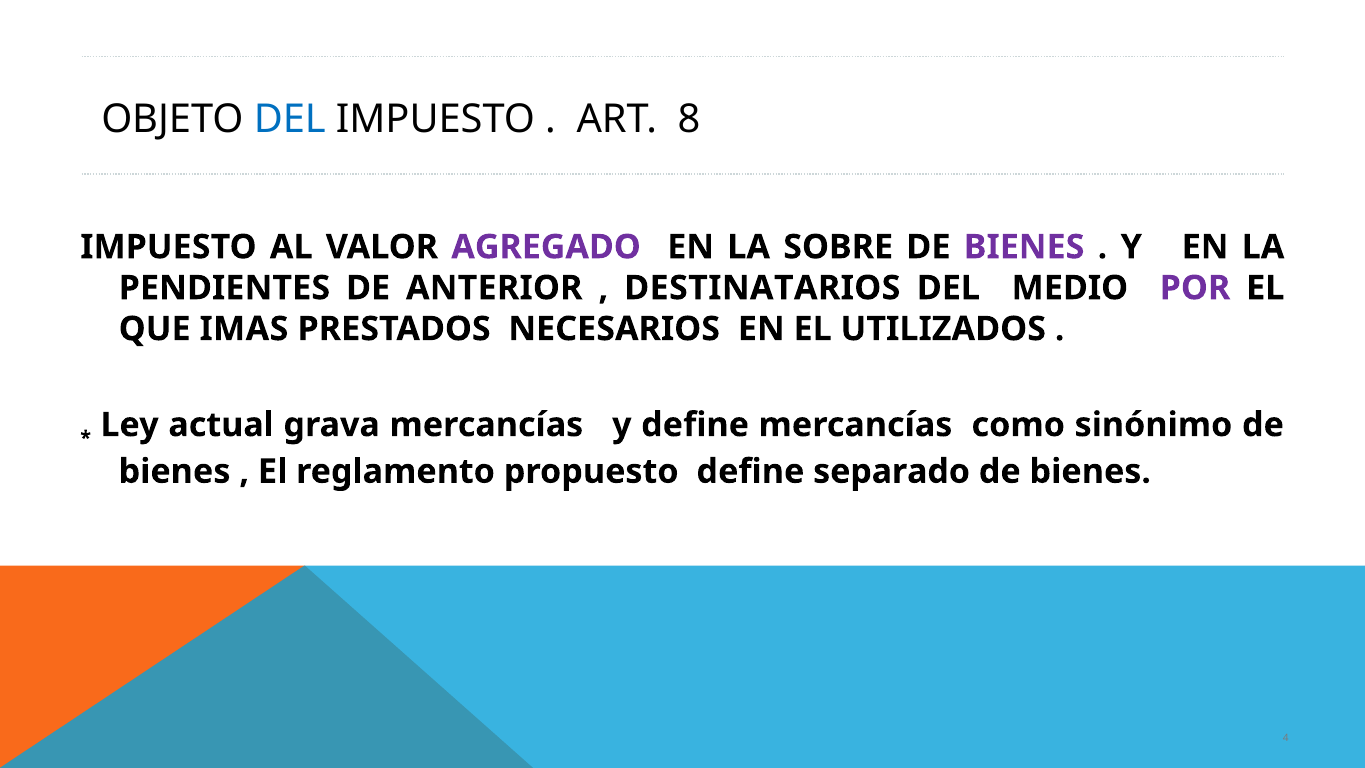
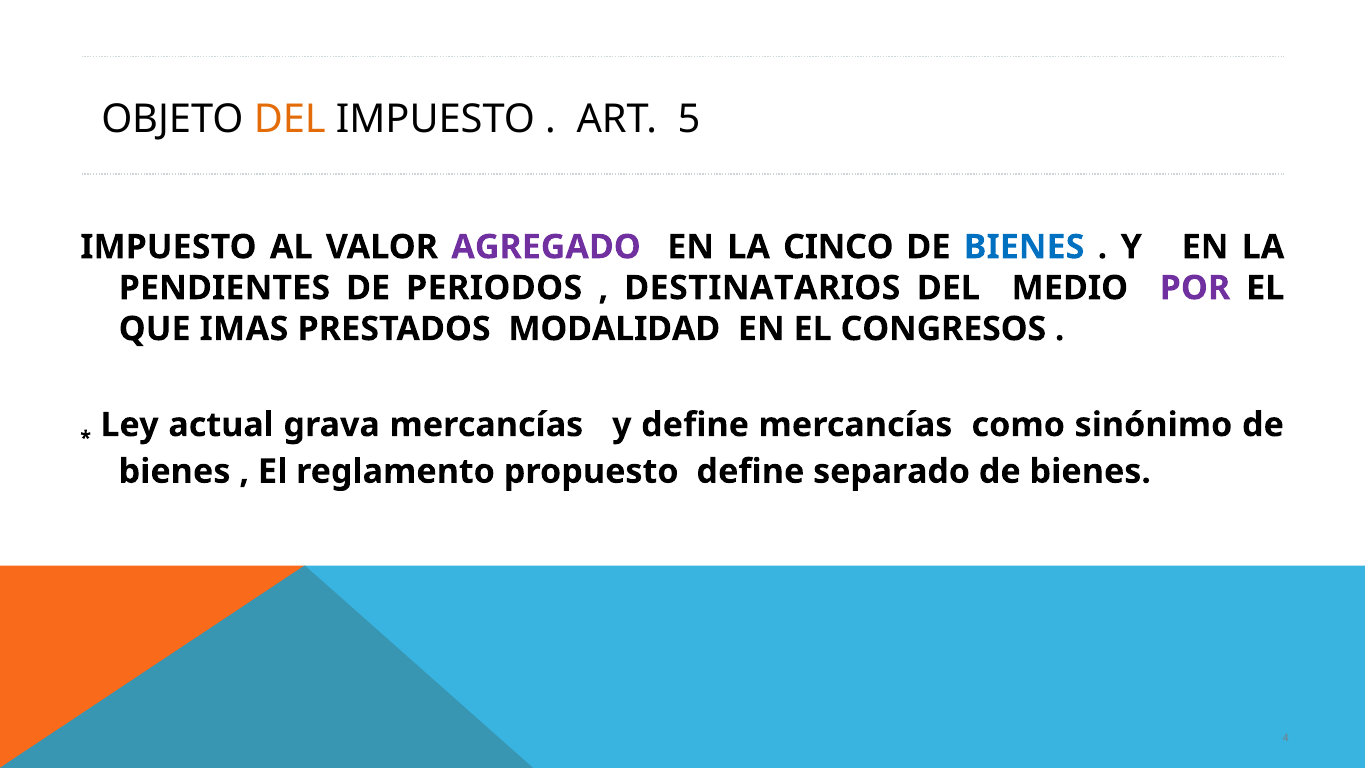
DEL colour: blue -> orange (290, 119)
8: 8 -> 5 (689, 119)
SOBRE: SOBRE -> CINCO (838, 247)
BIENES colour: purple -> blue (1024, 247)
ANTERIOR: ANTERIOR -> PERIODOS (494, 288)
NECESARIOS: NECESARIOS -> MODALIDAD (614, 329)
UTILIZADOS: UTILIZADOS -> CONGRESOS (943, 329)
